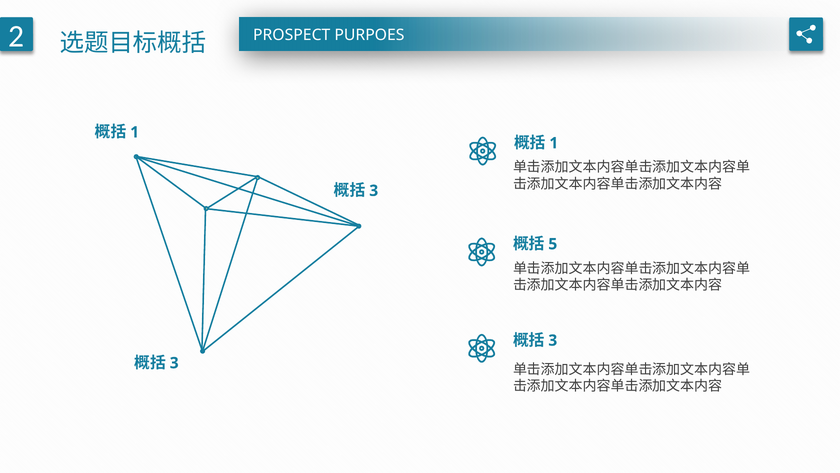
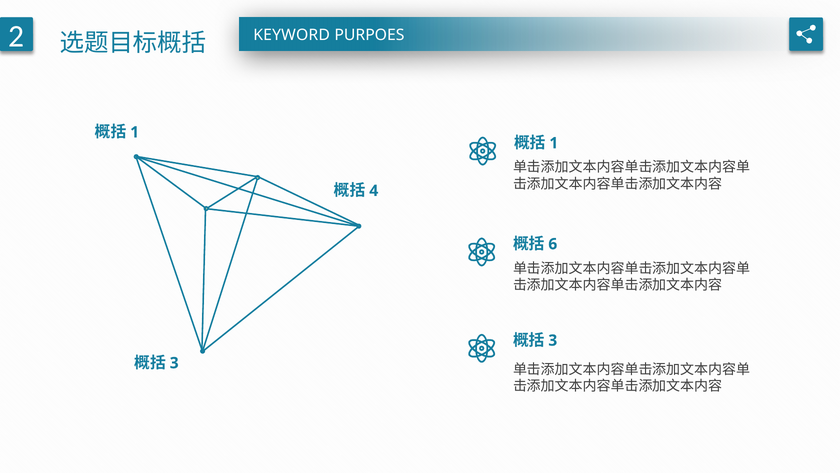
PROSPECT: PROSPECT -> KEYWORD (292, 35)
3: 3 -> 4 (374, 191)
5: 5 -> 6 (553, 244)
